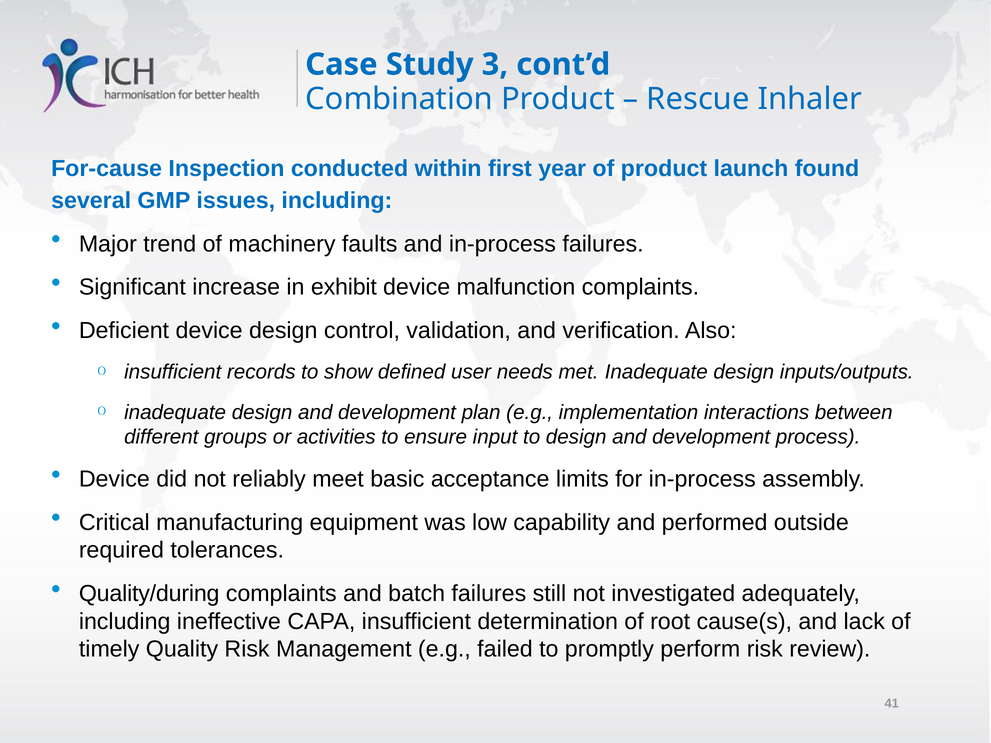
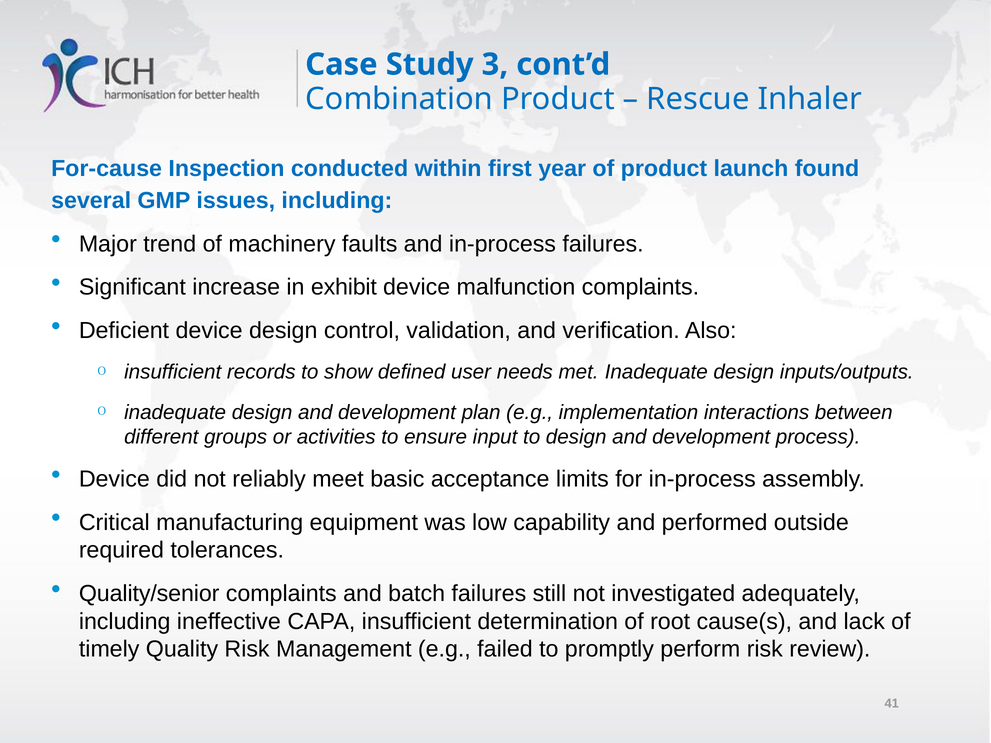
Quality/during: Quality/during -> Quality/senior (149, 594)
